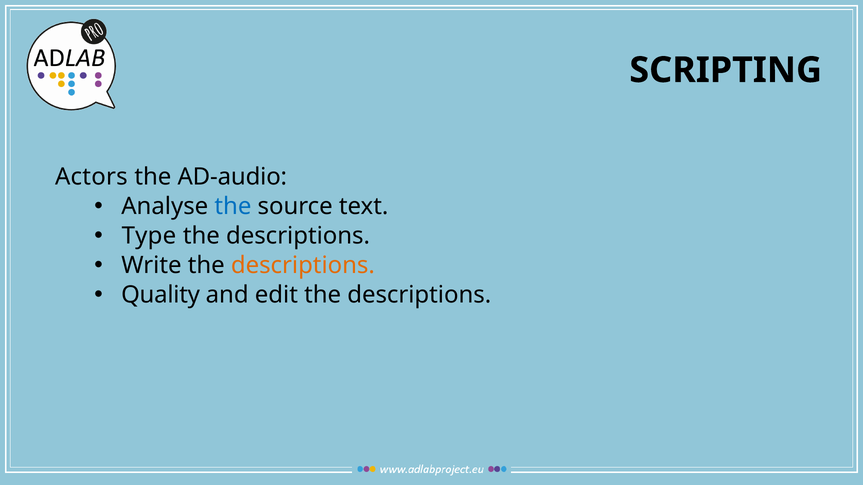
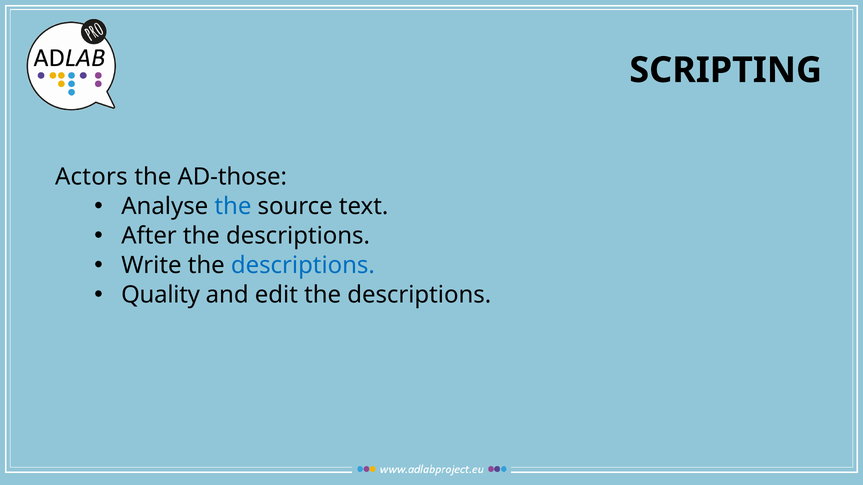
AD-audio: AD-audio -> AD-those (232, 177)
Type: Type -> After (149, 236)
descriptions colour: orange -> blue (303, 266)
